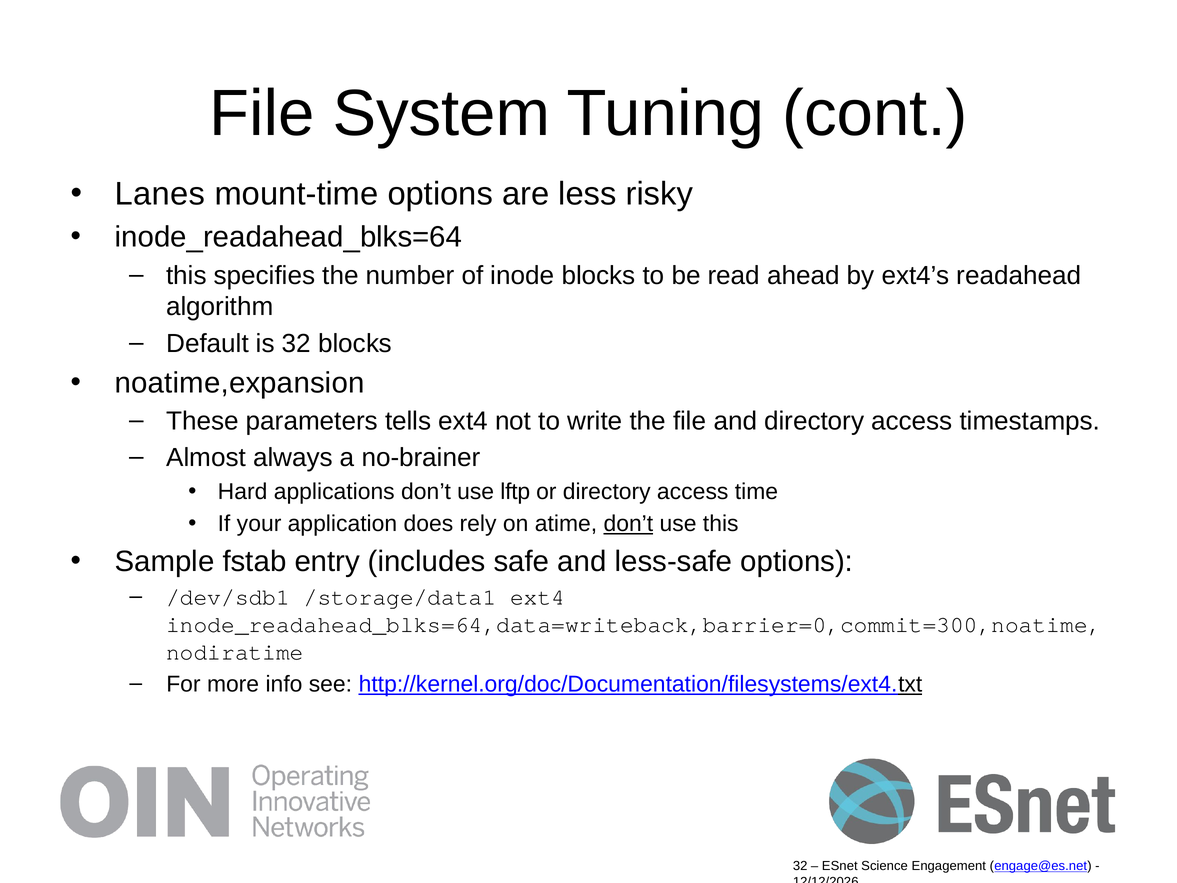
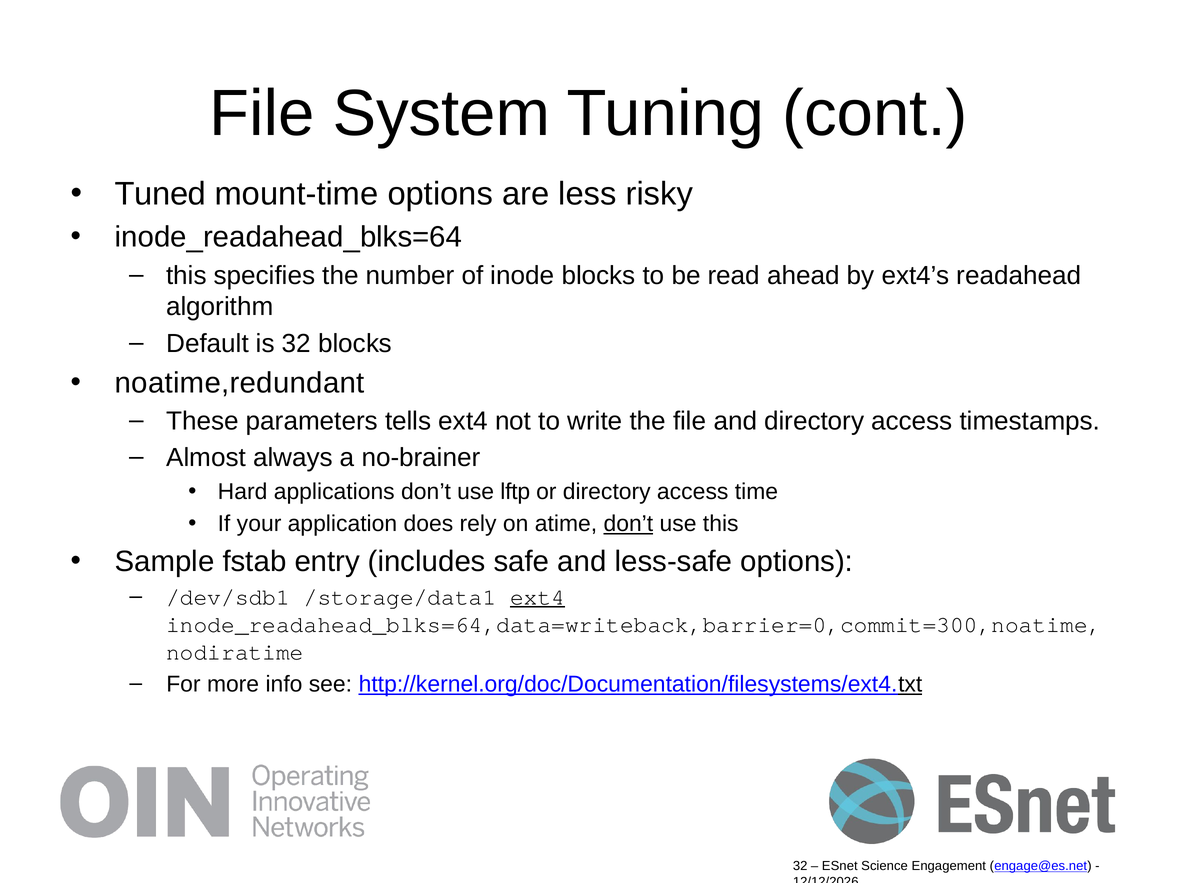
Lanes: Lanes -> Tuned (160, 194)
noatime,expansion: noatime,expansion -> noatime,redundant (240, 383)
ext4 underline: none -> present (538, 597)
